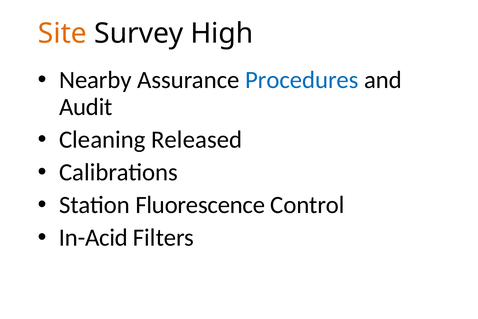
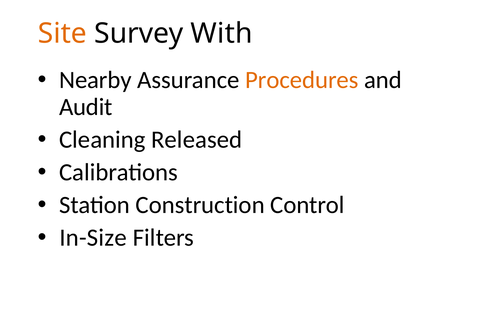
High: High -> With (222, 34)
Procedures colour: blue -> orange (302, 80)
Fluorescence: Fluorescence -> Construction (200, 205)
In-Acid: In-Acid -> In-Size (93, 237)
